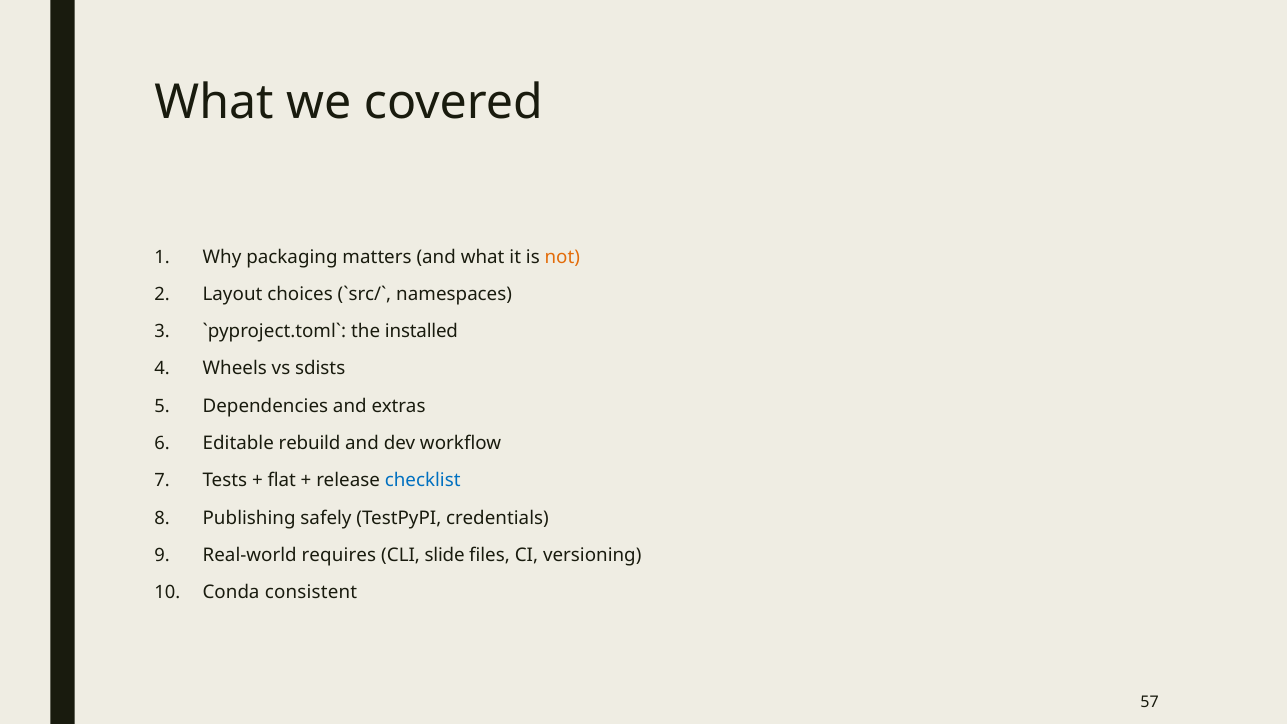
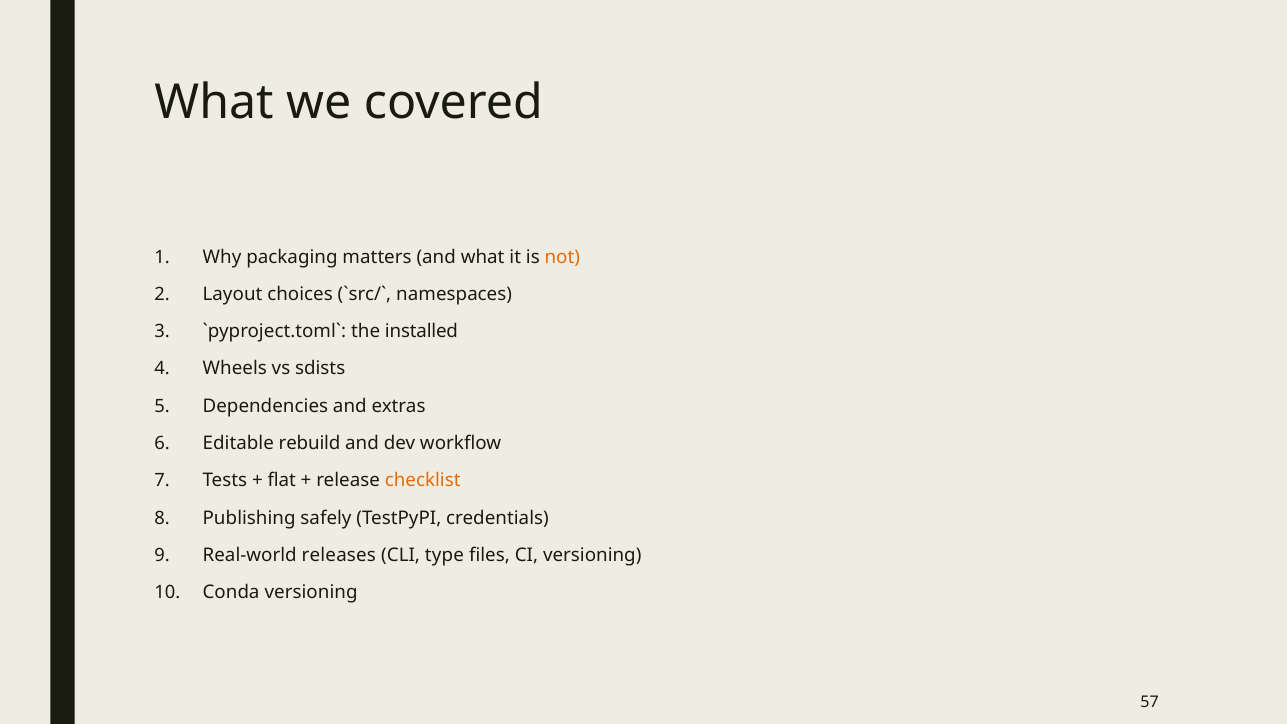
checklist colour: blue -> orange (423, 481)
requires: requires -> releases (339, 555)
slide: slide -> type (444, 555)
Conda consistent: consistent -> versioning (311, 592)
